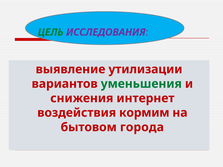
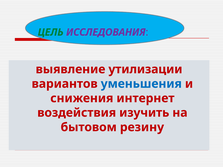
уменьшения colour: green -> blue (141, 84)
кормим: кормим -> изучить (144, 113)
города: города -> резину (142, 127)
